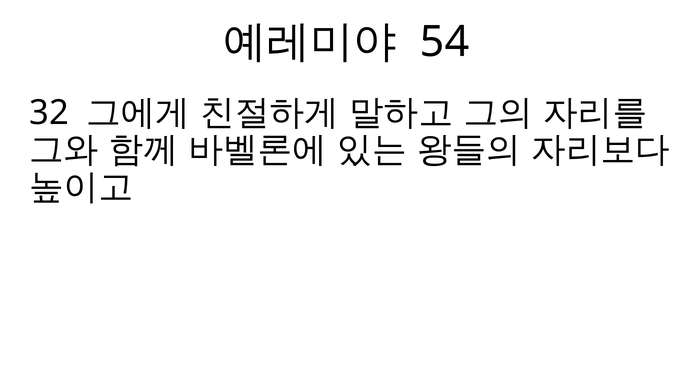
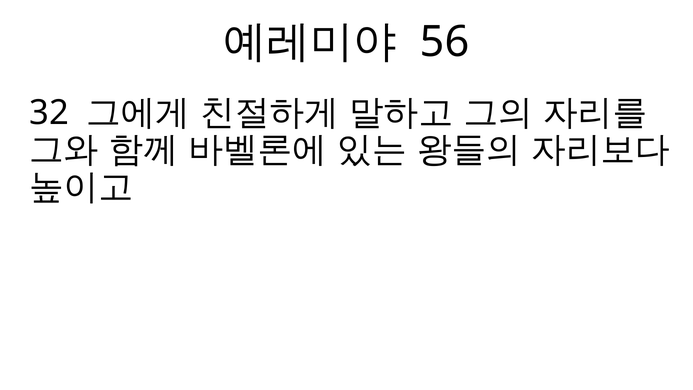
54: 54 -> 56 (445, 42)
